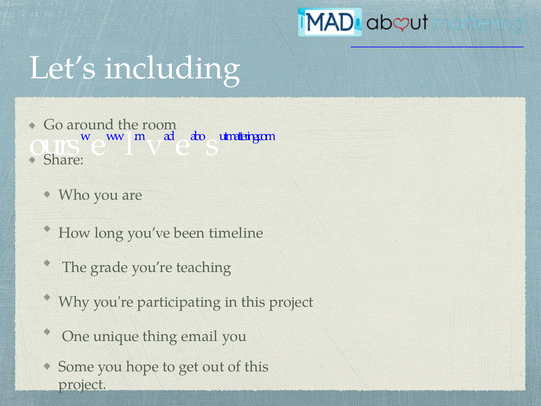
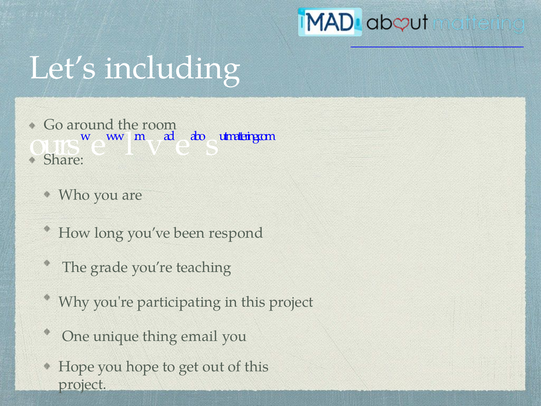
timeline: timeline -> respond (236, 233)
Some: Some -> Hope (76, 366)
